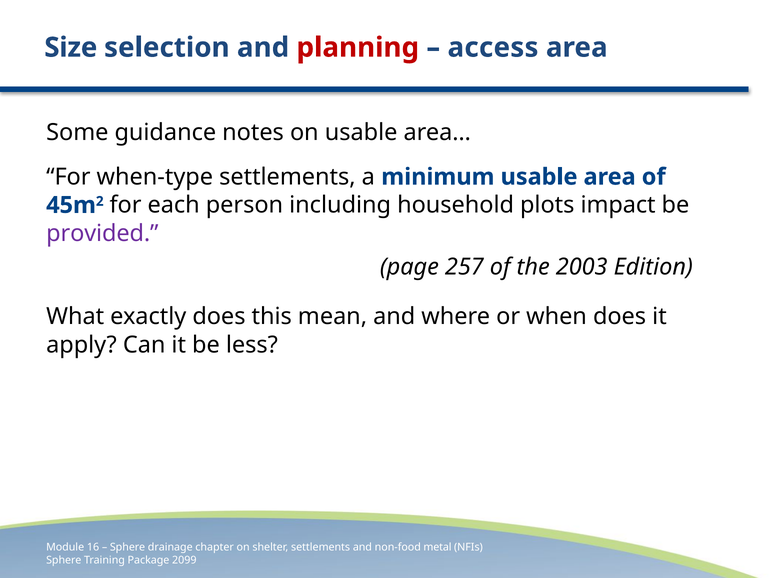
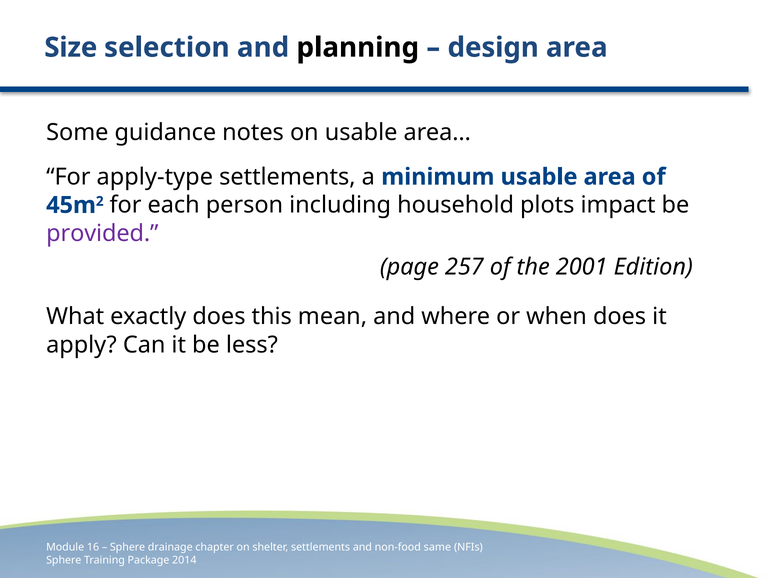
planning colour: red -> black (358, 47)
access: access -> design (493, 47)
when-type: when-type -> apply-type (155, 177)
2003: 2003 -> 2001 (582, 267)
metal: metal -> same (437, 547)
2099: 2099 -> 2014 (184, 560)
